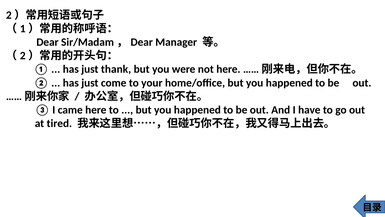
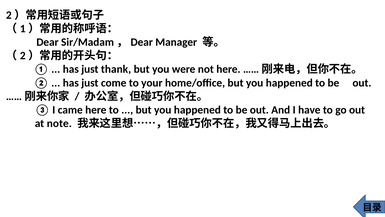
tired: tired -> note (59, 123)
